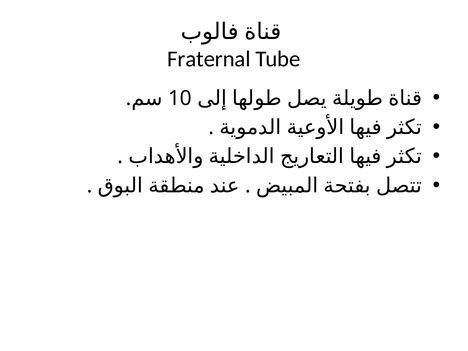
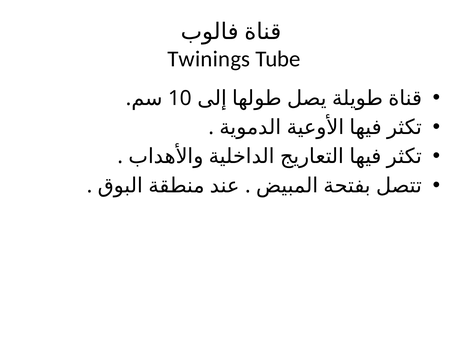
Fraternal: Fraternal -> Twinings (209, 59)
